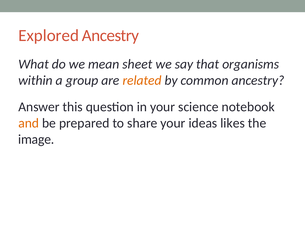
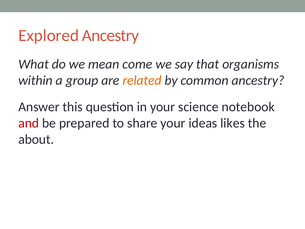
sheet: sheet -> come (137, 64)
and colour: orange -> red (29, 123)
image: image -> about (36, 139)
